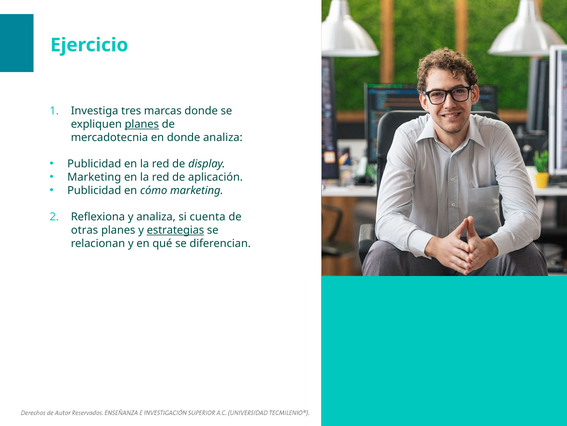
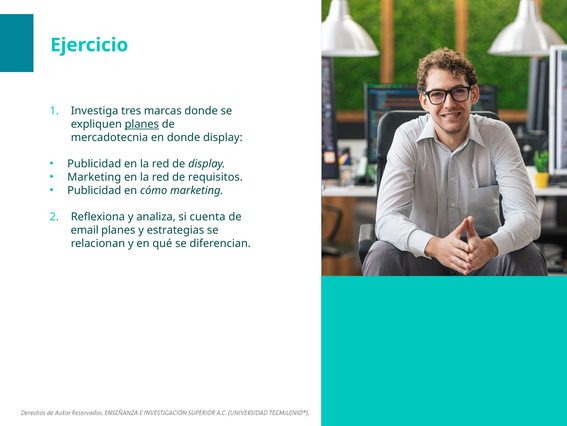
donde analiza: analiza -> display (223, 137)
aplicación: aplicación -> requisitos (215, 177)
otras: otras -> email (85, 230)
estrategias underline: present -> none (175, 230)
